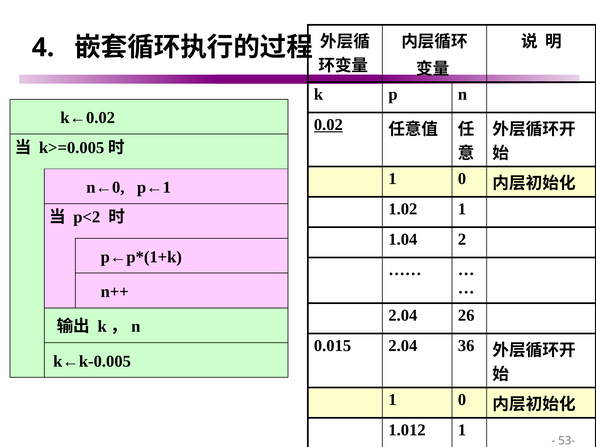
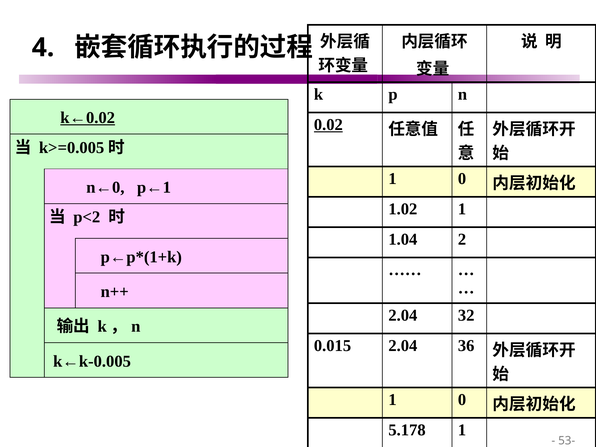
k←0.02 underline: none -> present (88, 118)
26: 26 -> 32 (466, 315)
1.012: 1.012 -> 5.178 (407, 430)
